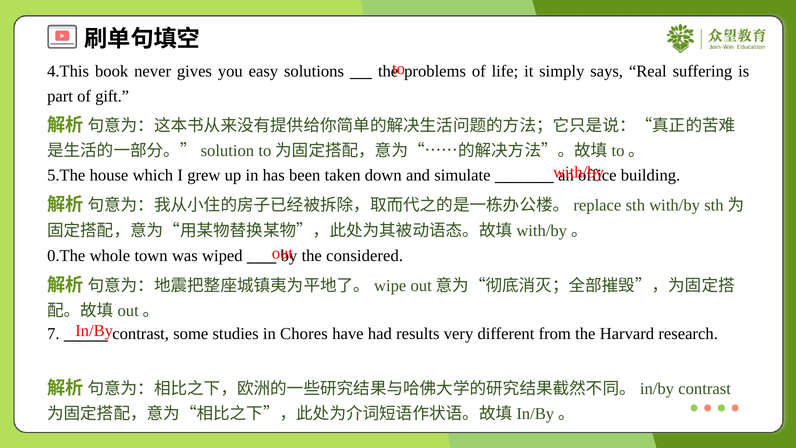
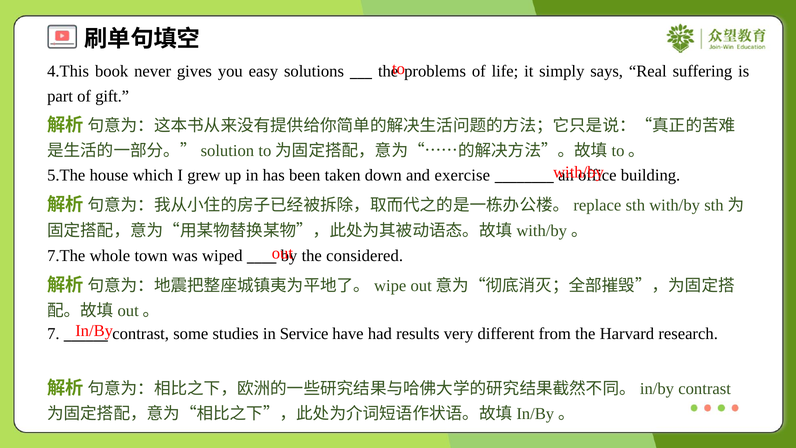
simulate: simulate -> exercise (462, 175)
0.The: 0.The -> 7.The (66, 256)
Chores: Chores -> Service (304, 334)
